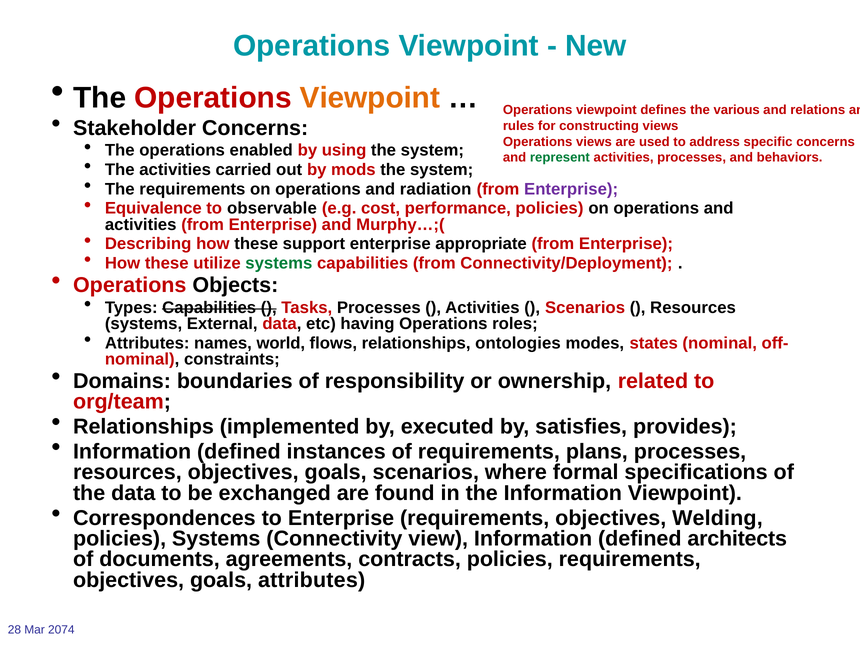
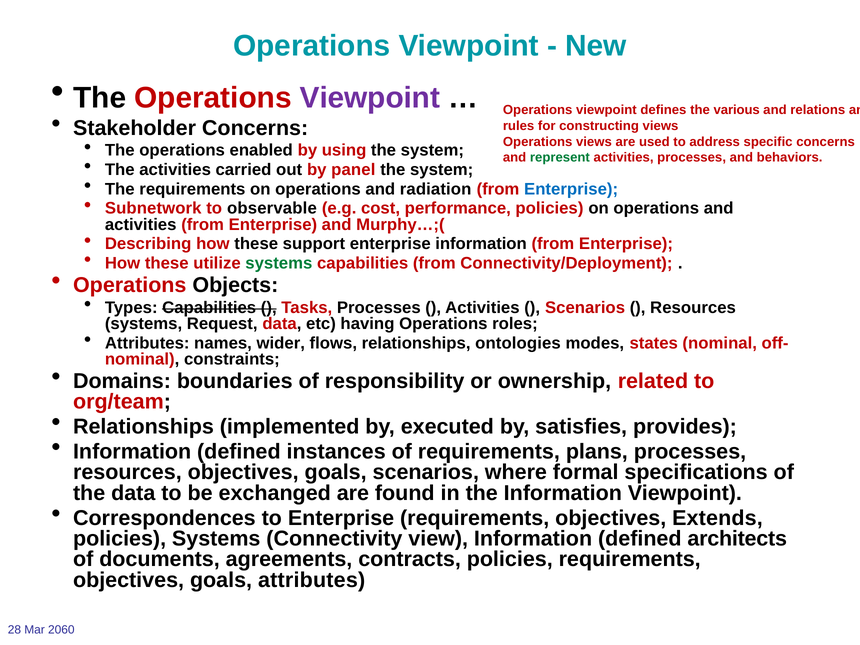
Viewpoint colour: orange -> purple (370, 98)
mods: mods -> panel (353, 170)
Enterprise colour: purple -> blue (571, 189)
Equivalence: Equivalence -> Subnetwork (153, 208)
enterprise appropriate: appropriate -> information (481, 244)
External: External -> Request (222, 324)
world: world -> wider (281, 343)
Welding: Welding -> Extends (717, 518)
2074: 2074 -> 2060 (61, 630)
